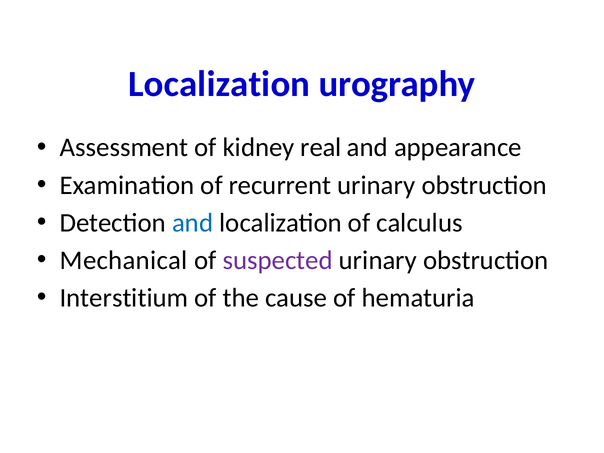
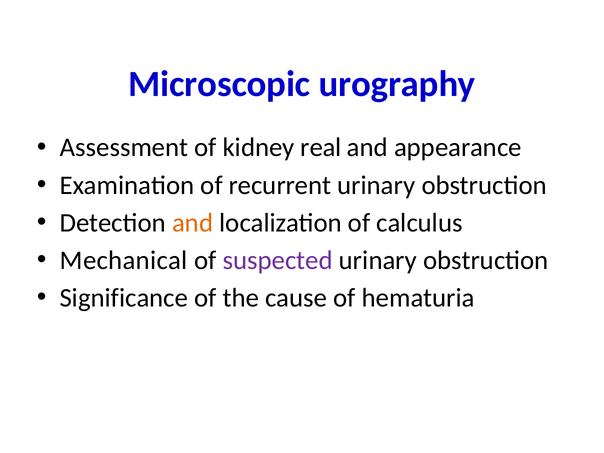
Localization: Localization -> Microscopic (219, 84)
and colour: blue -> orange (193, 223)
Interstitium: Interstitium -> Significance (124, 298)
